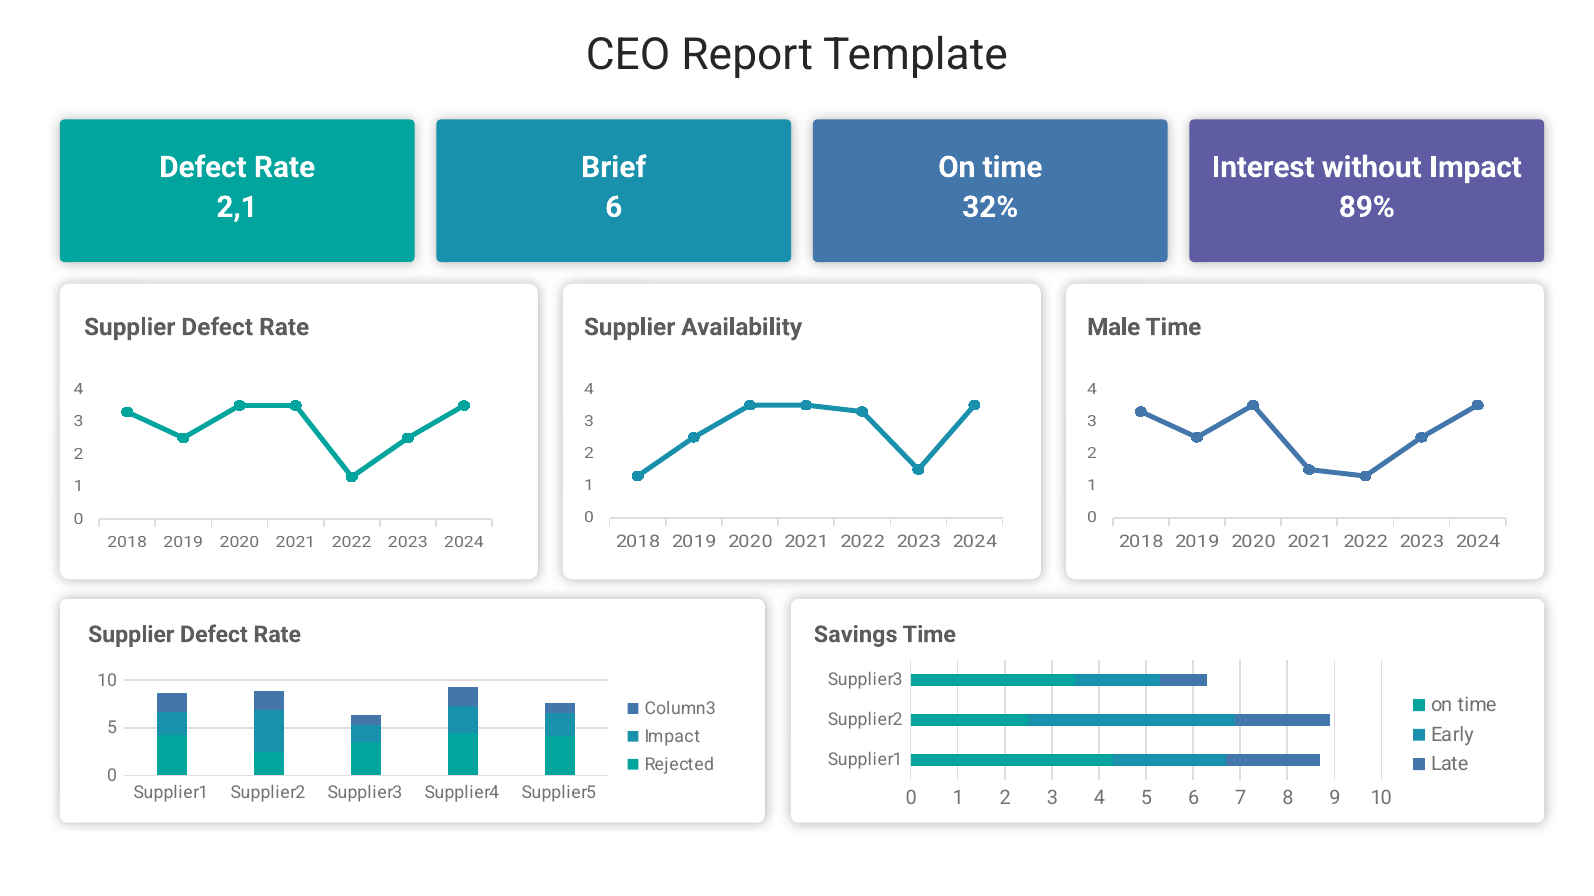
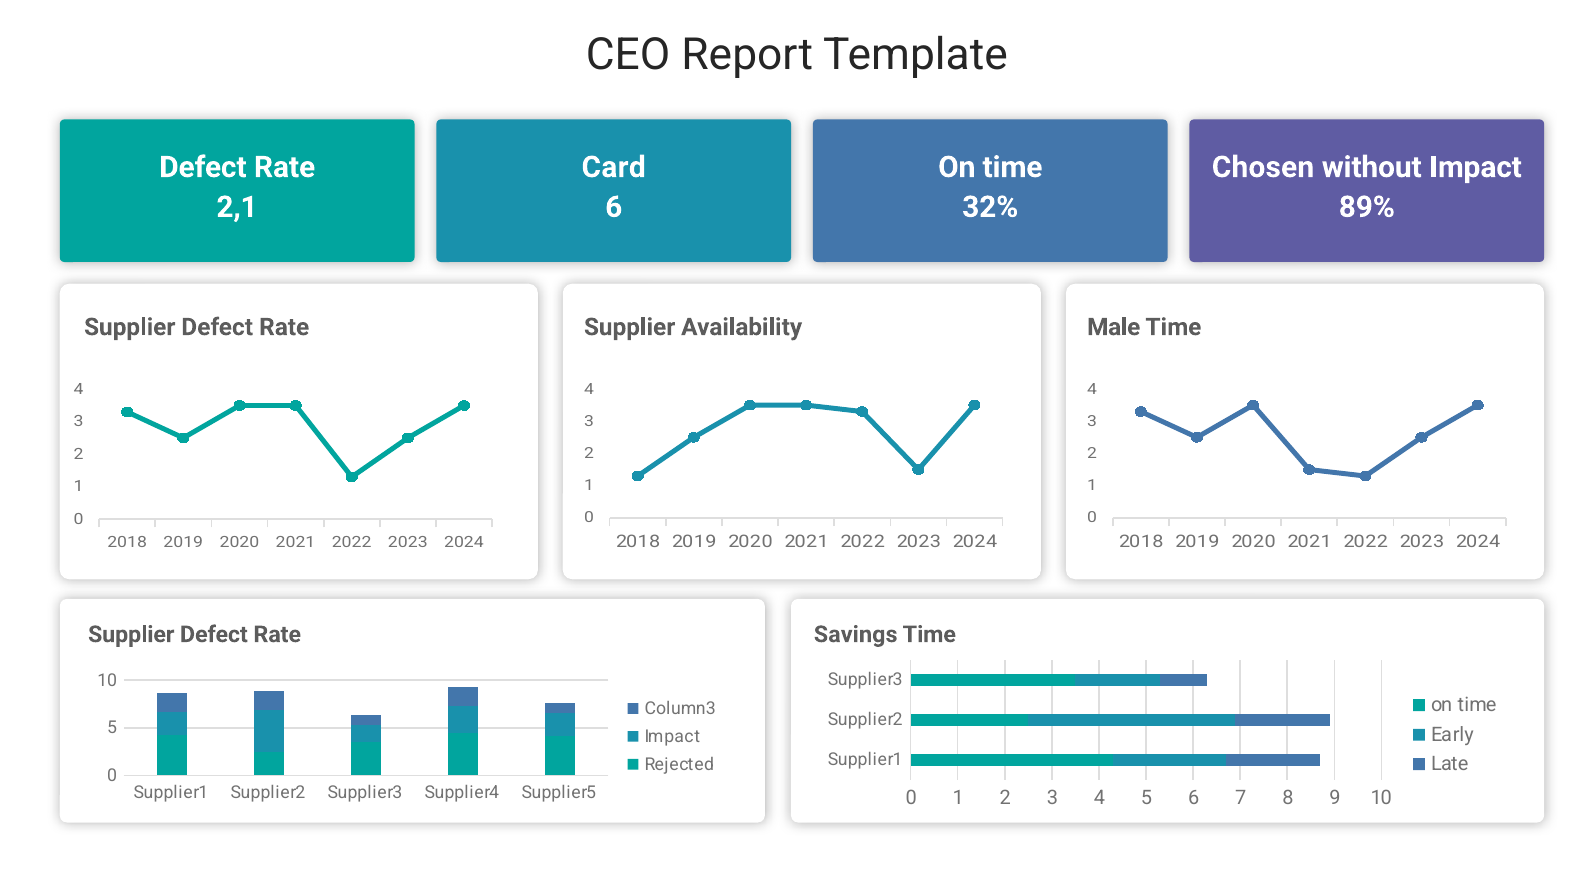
Brief: Brief -> Card (614, 167)
Interest: Interest -> Chosen (1263, 167)
